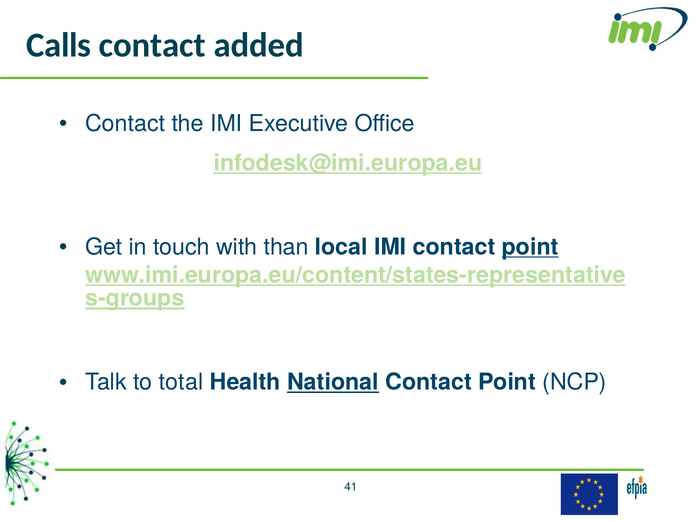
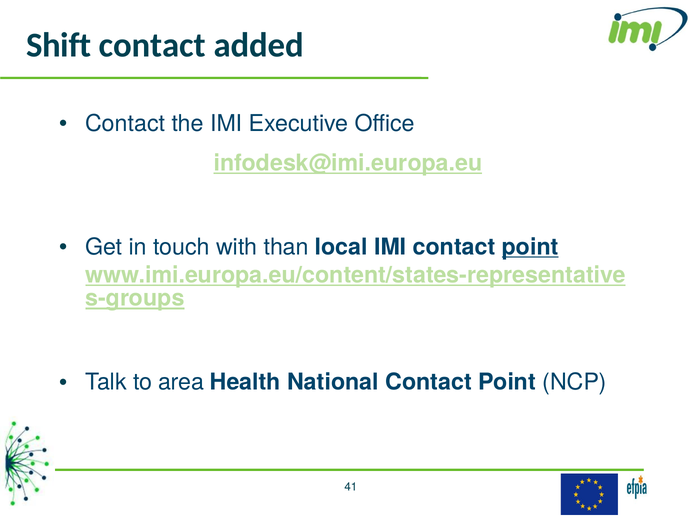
Calls: Calls -> Shift (59, 45)
total: total -> area (181, 382)
National underline: present -> none (333, 382)
